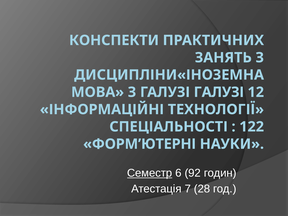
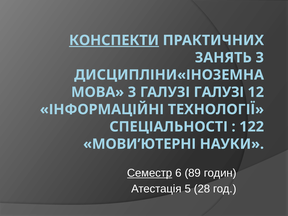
КОНСПЕКТИ underline: none -> present (114, 40)
ФОРМ’ЮТЕРНІ: ФОРМ’ЮТЕРНІ -> МОВИ’ЮТЕРНІ (140, 144)
92: 92 -> 89 (193, 173)
7: 7 -> 5 (188, 189)
